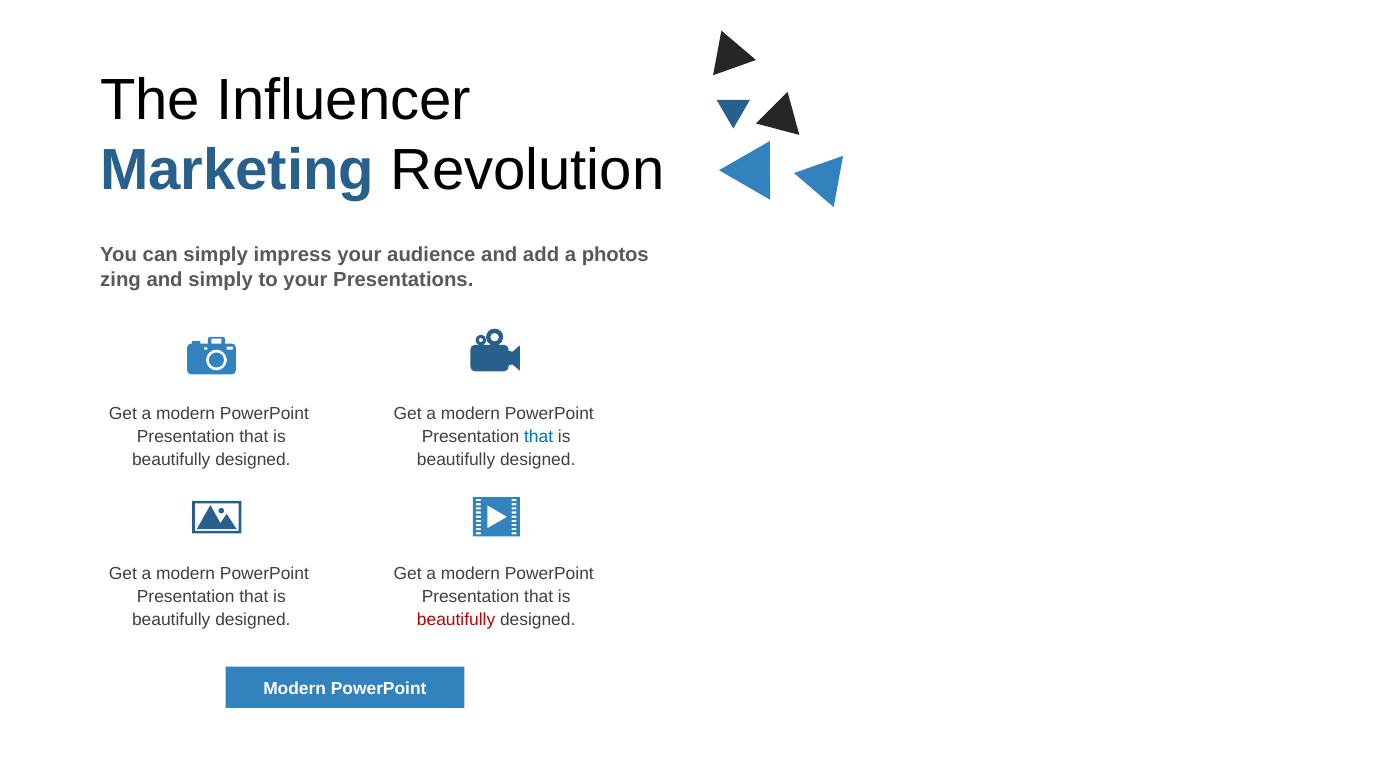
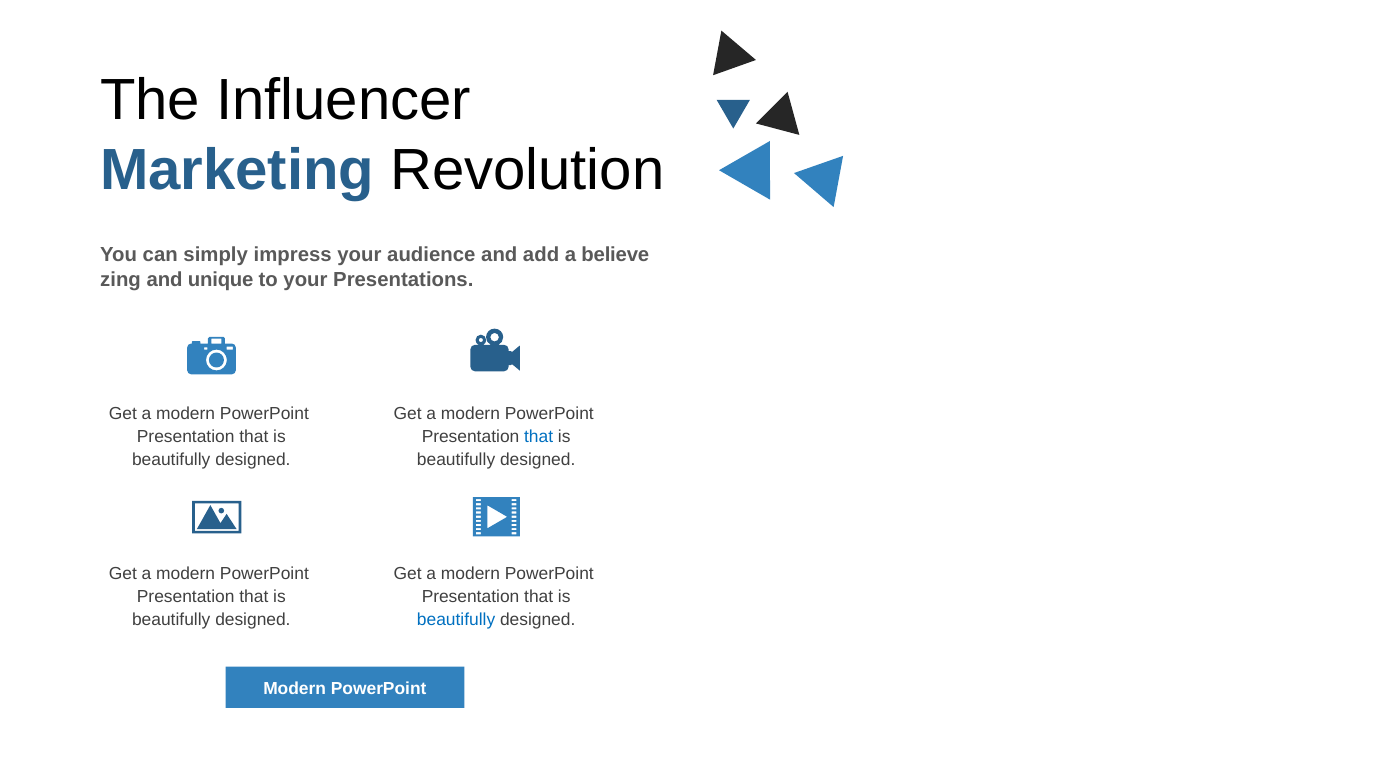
photos: photos -> believe (615, 255)
and simply: simply -> unique (221, 279)
beautifully colour: red -> blue (456, 620)
